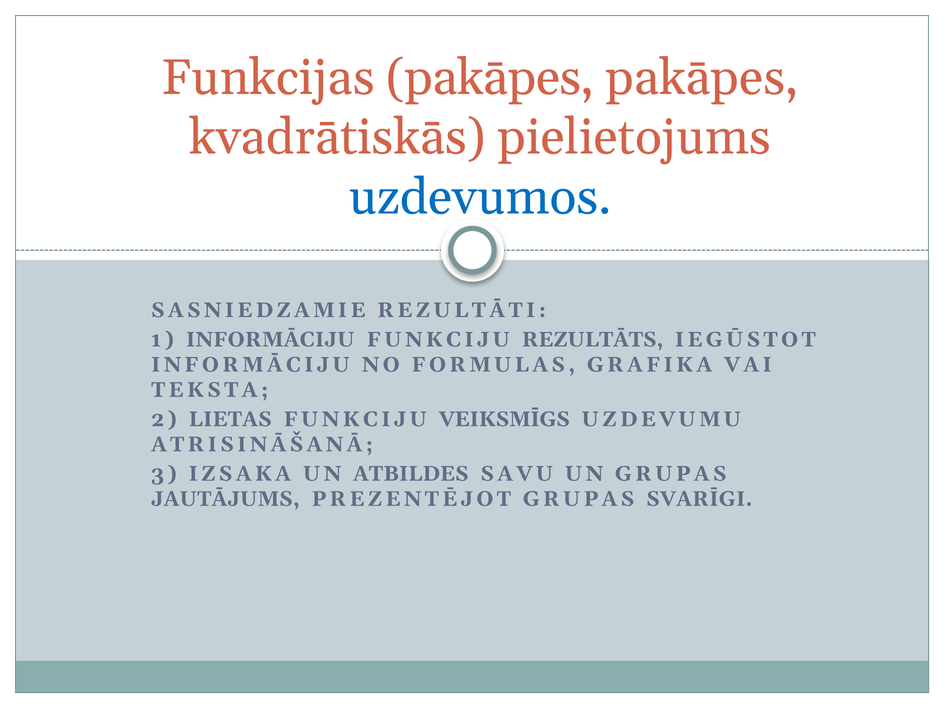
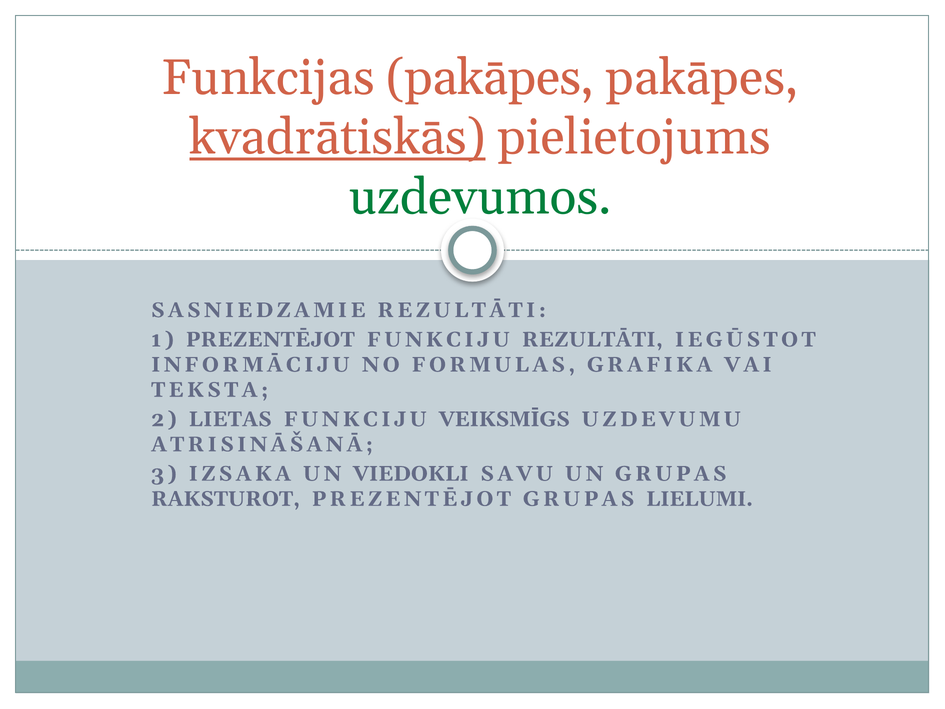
kvadrātiskās underline: none -> present (338, 137)
uzdevumos colour: blue -> green (480, 197)
1 INFORMĀCIJU: INFORMĀCIJU -> PREZENTĒJOT (270, 339)
FUNKCIJU REZULTĀTS: REZULTĀTS -> REZULTĀTI (592, 339)
ATBILDES: ATBILDES -> VIEDOKLI (411, 474)
JAUTĀJUMS: JAUTĀJUMS -> RAKSTUROT (225, 499)
SVARĪGI: SVARĪGI -> LIELUMI (700, 499)
